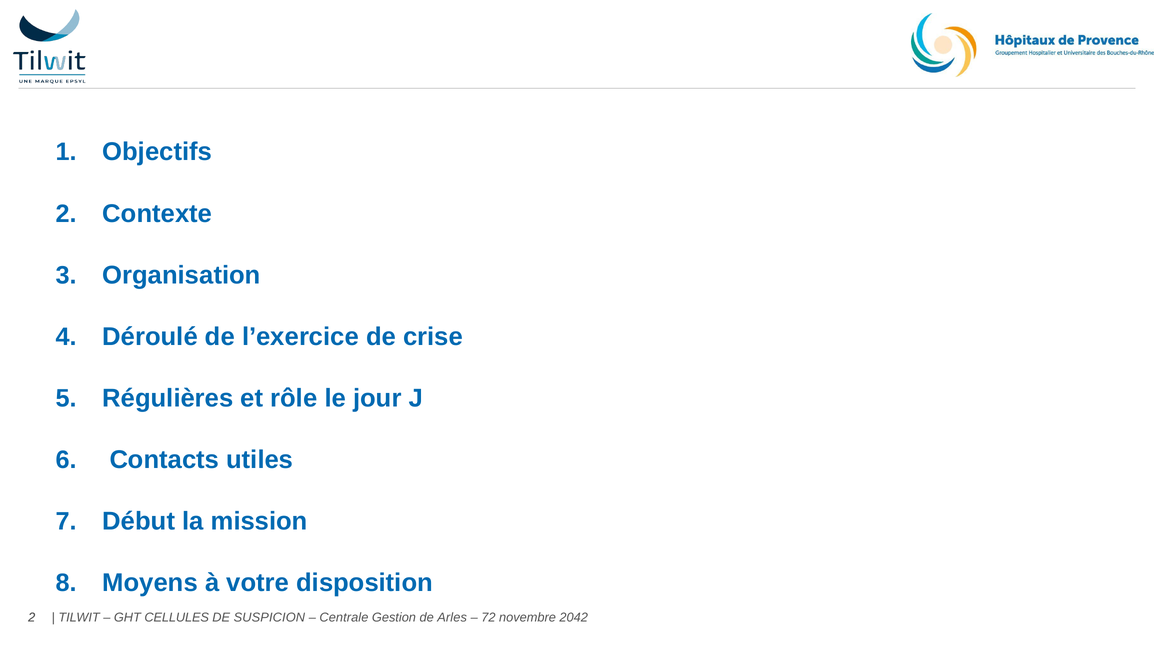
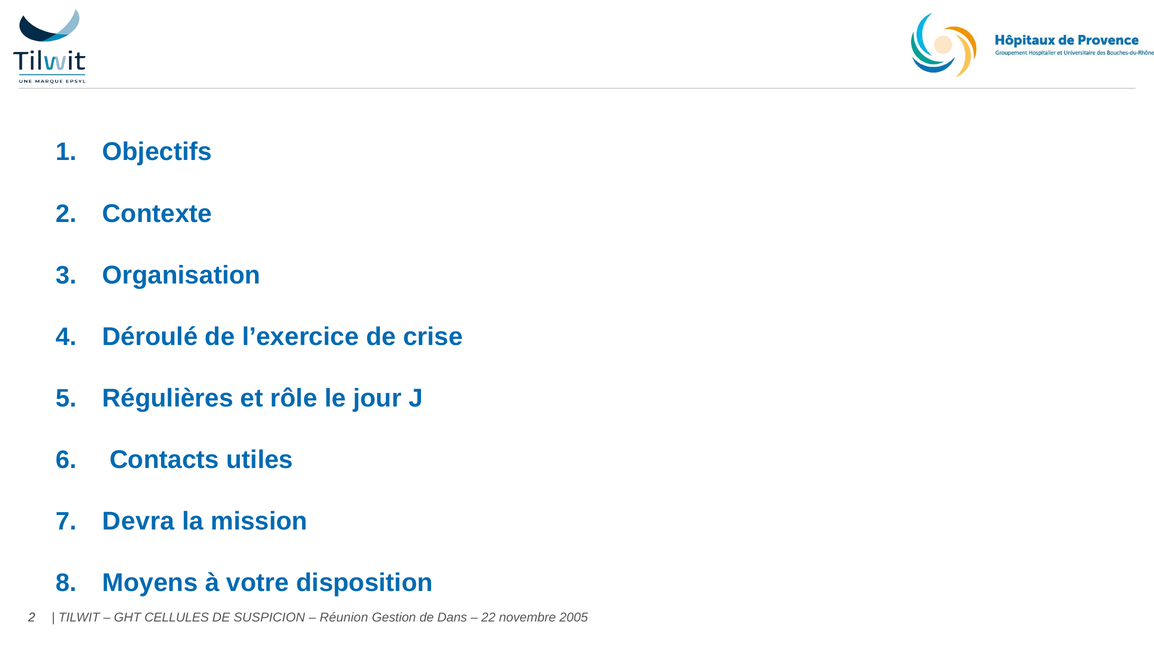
Début: Début -> Devra (139, 521)
Centrale: Centrale -> Réunion (344, 618)
Arles: Arles -> Dans (452, 618)
72: 72 -> 22 (488, 618)
2042: 2042 -> 2005 (574, 618)
